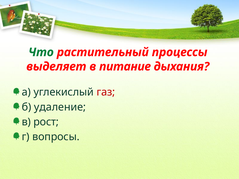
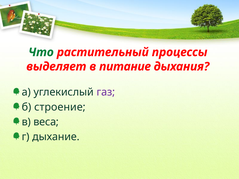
газ colour: red -> purple (106, 92)
удаление: удаление -> строение (60, 107)
рост: рост -> веса (46, 122)
вопросы: вопросы -> дыхание (56, 137)
